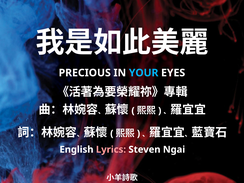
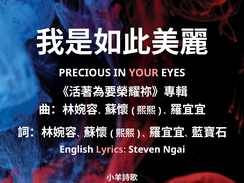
YOUR colour: light blue -> pink (144, 73)
